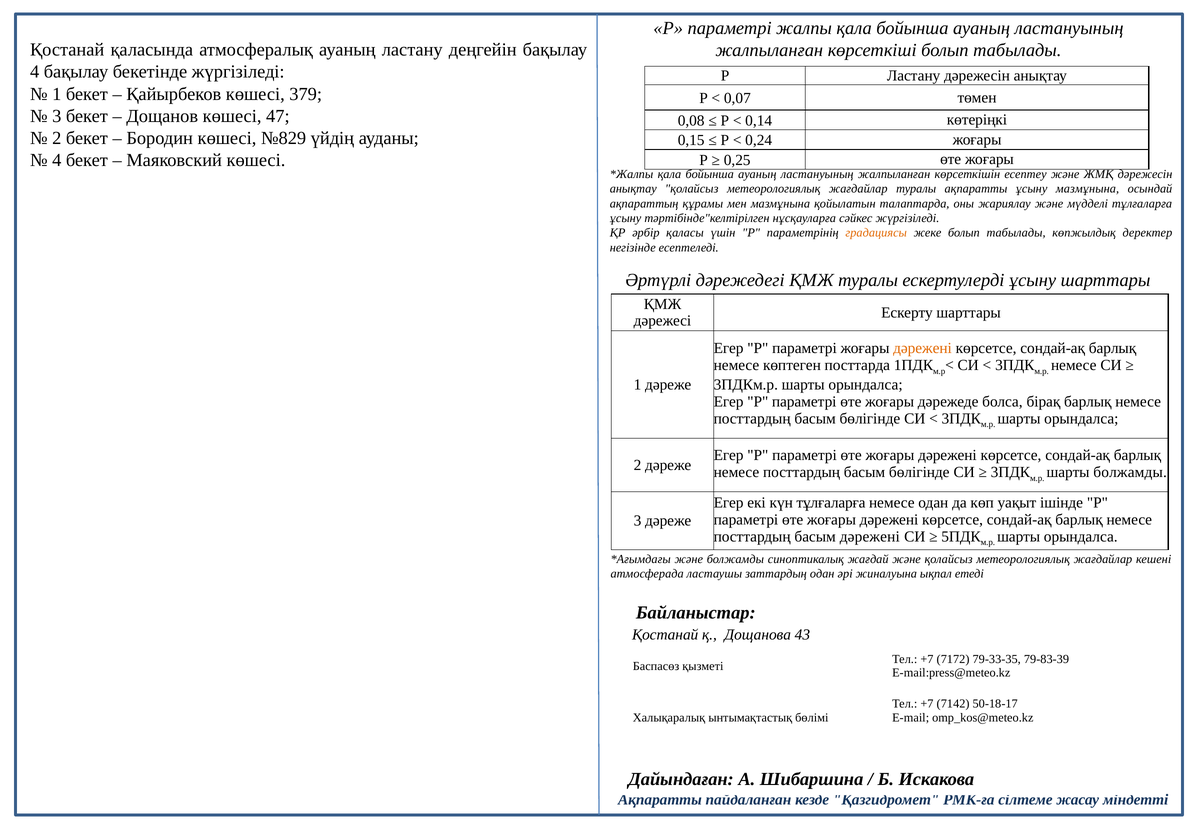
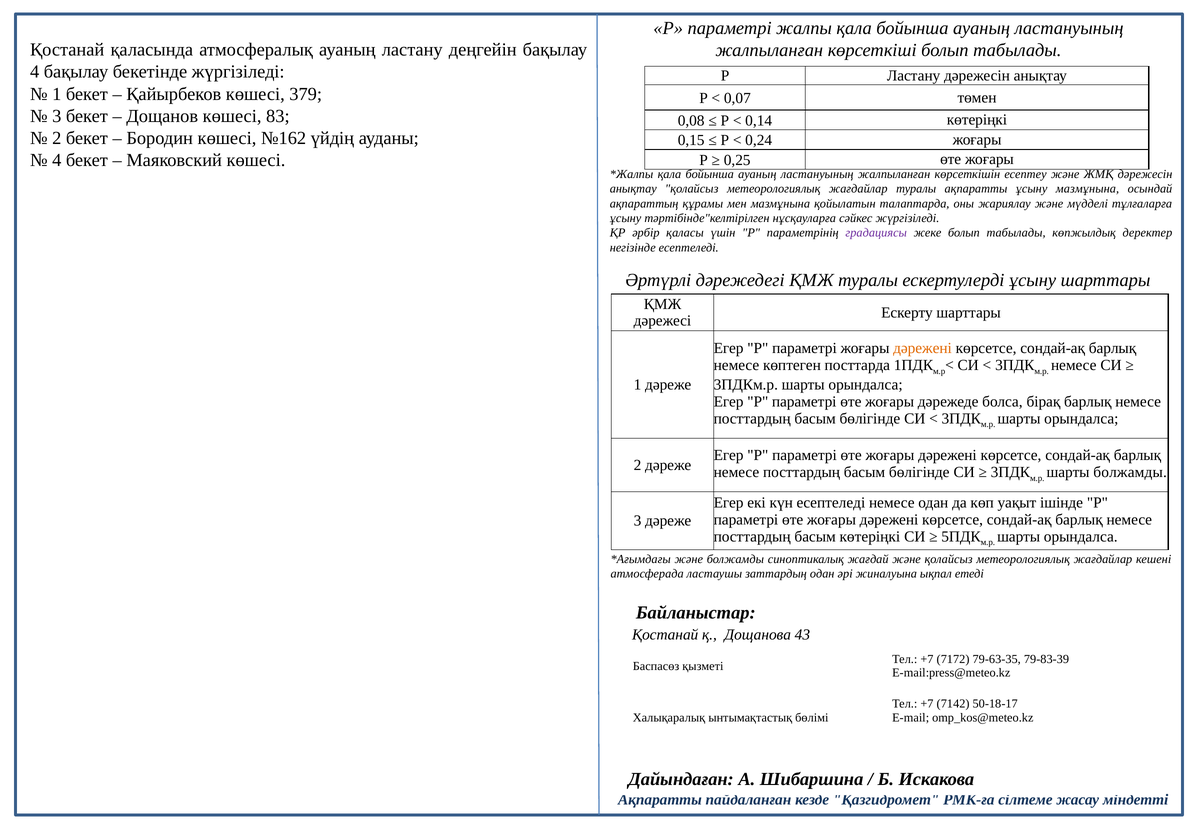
47: 47 -> 83 (278, 116)
№829: №829 -> №162 (284, 138)
градациясы colour: orange -> purple (876, 233)
күн тұлғаларға: тұлғаларға -> есептеледі (831, 503)
басым дәрежені: дәрежені -> көтеріңкі (870, 537)
79-33-35: 79-33-35 -> 79-63-35 (997, 660)
